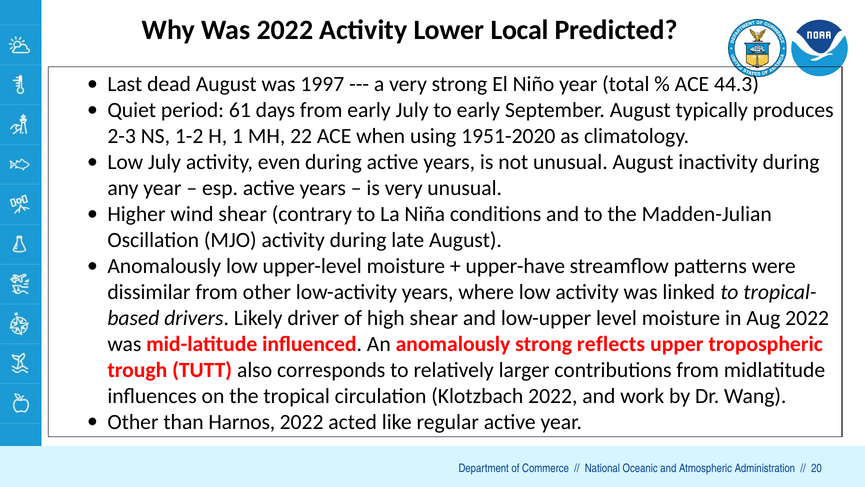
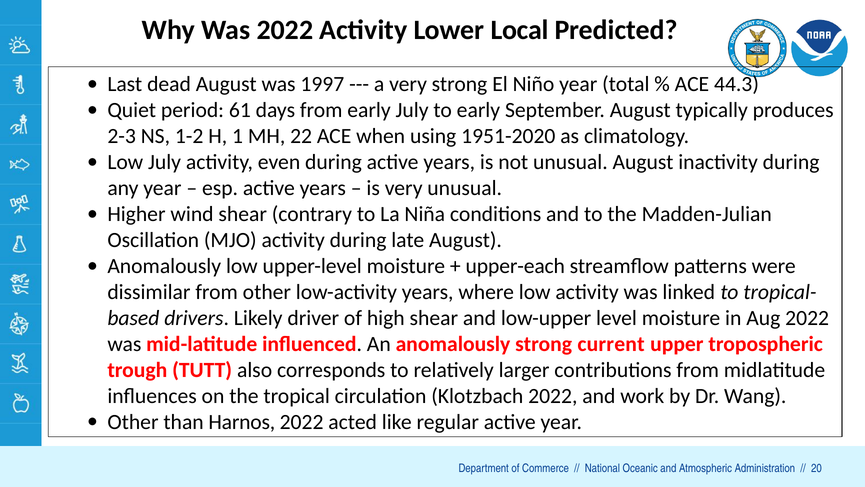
upper-have: upper-have -> upper-each (515, 266)
reflects: reflects -> current (611, 344)
